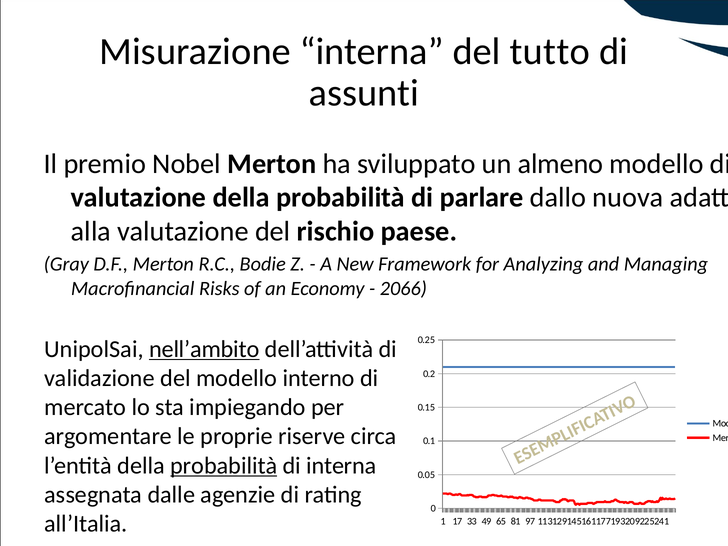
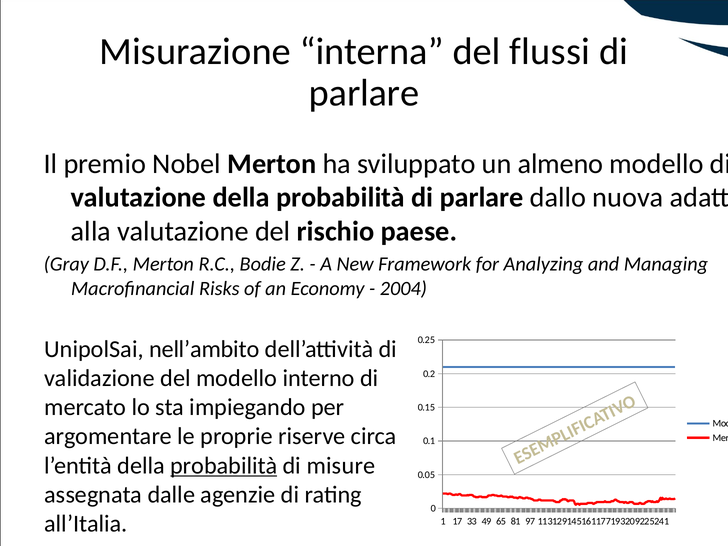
tutto: tutto -> flussi (550, 52)
assunti: assunti -> parlare (364, 93)
2066: 2066 -> 2004 (403, 288)
nell’ambito underline: present -> none (204, 349)
di interna: interna -> misure (341, 466)
